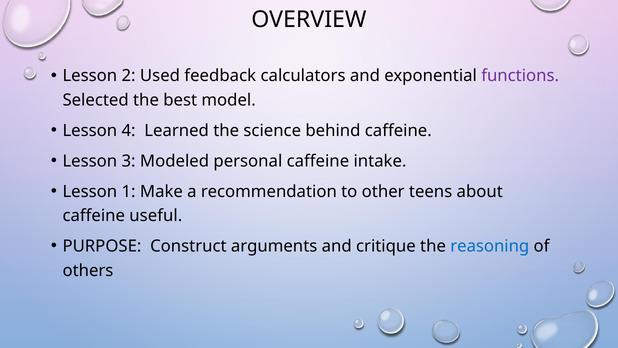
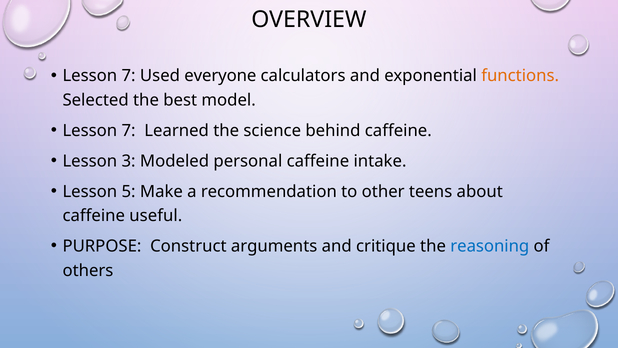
2: 2 -> 7 (129, 76)
feedback: feedback -> everyone (220, 76)
functions colour: purple -> orange (520, 76)
4: 4 -> 7 (129, 130)
1: 1 -> 5 (129, 191)
